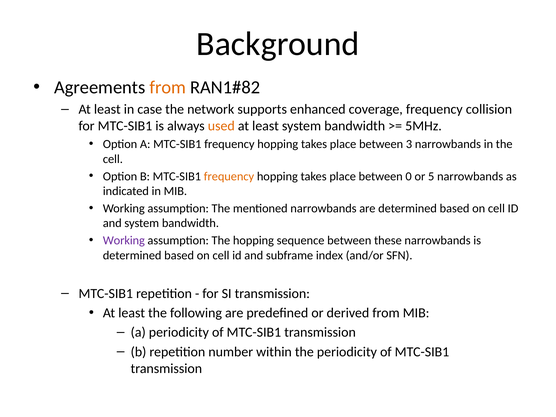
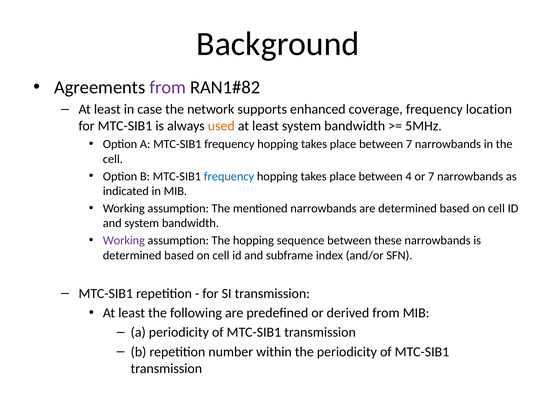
from colour: orange -> purple (168, 87)
collision: collision -> location (489, 109)
between 3: 3 -> 7 (409, 144)
frequency colour: orange -> blue (229, 176)
0: 0 -> 4 (409, 176)
or 5: 5 -> 7 (431, 176)
